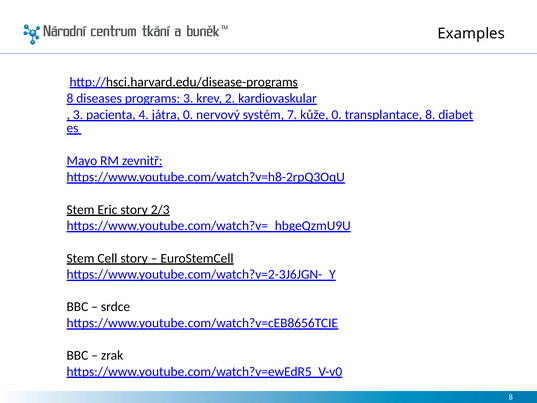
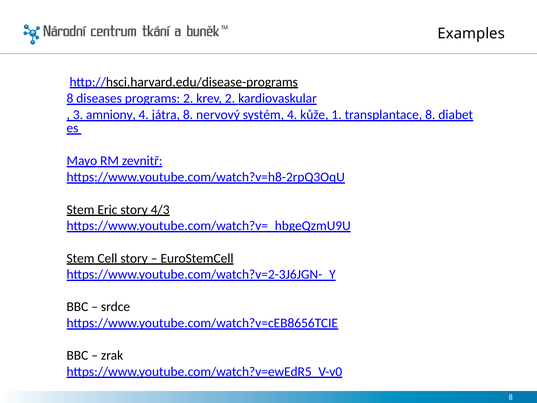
programs 3: 3 -> 2 (188, 98)
pacienta: pacienta -> amniony (111, 115)
játra 0: 0 -> 8 (188, 115)
systém 7: 7 -> 4 (292, 115)
kůže 0: 0 -> 1 (337, 115)
2/3: 2/3 -> 4/3 (160, 209)
